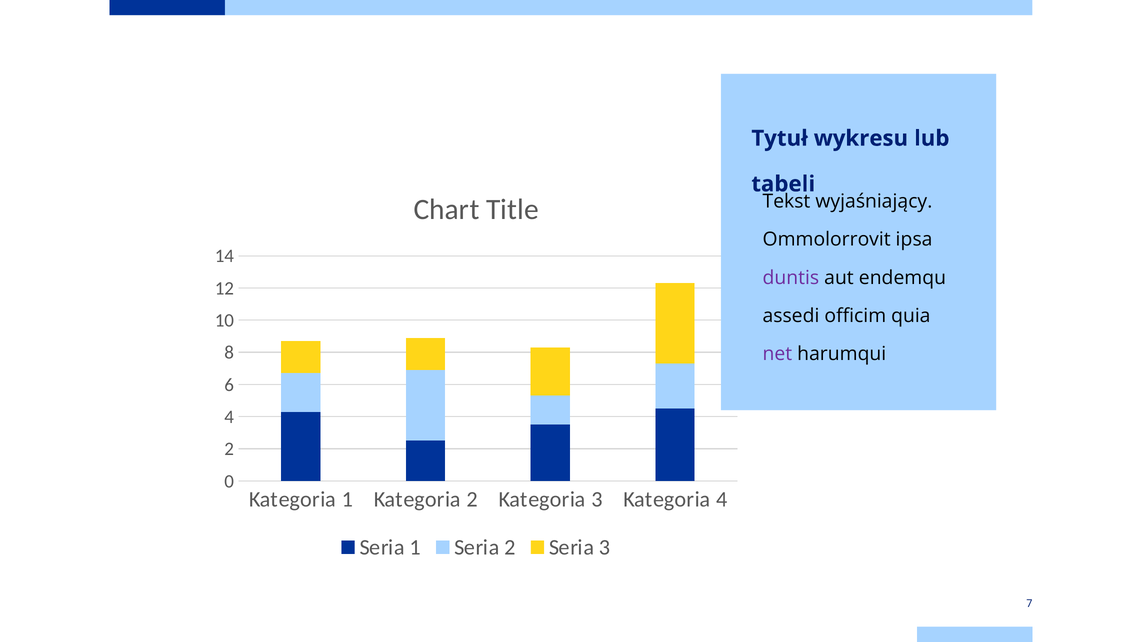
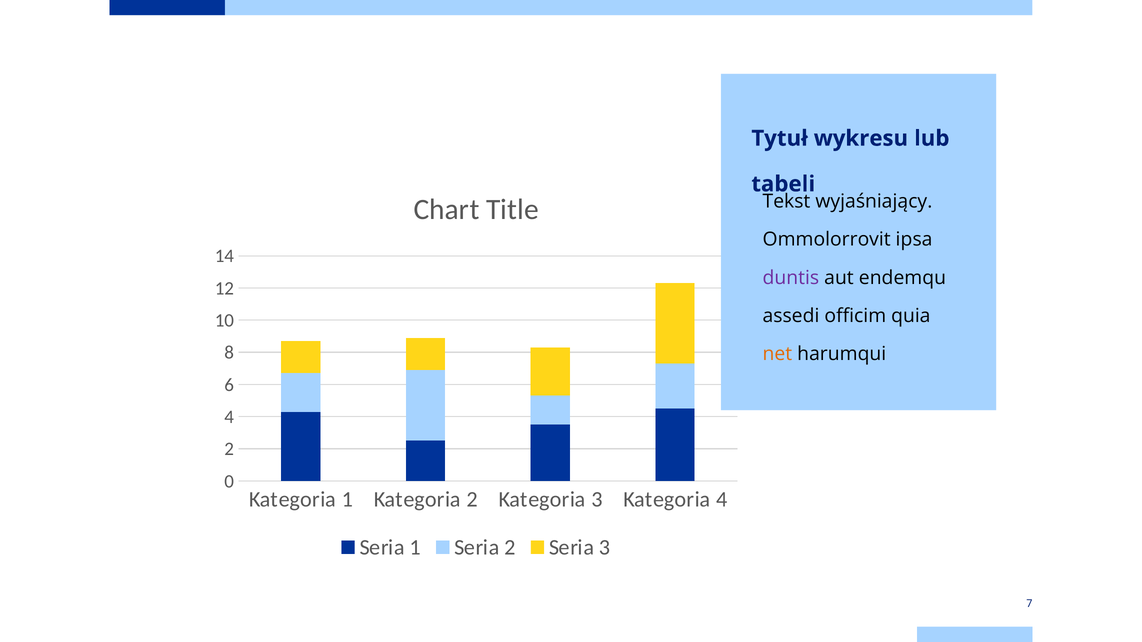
net colour: purple -> orange (777, 354)
